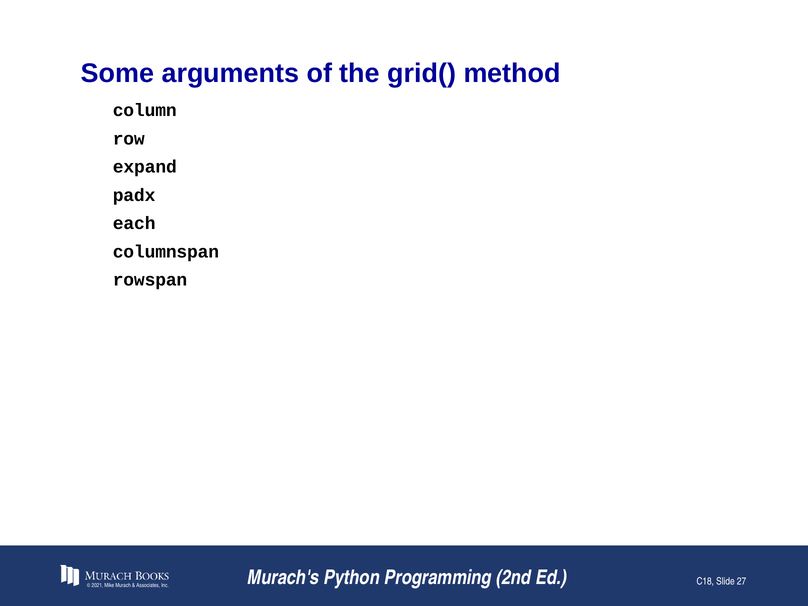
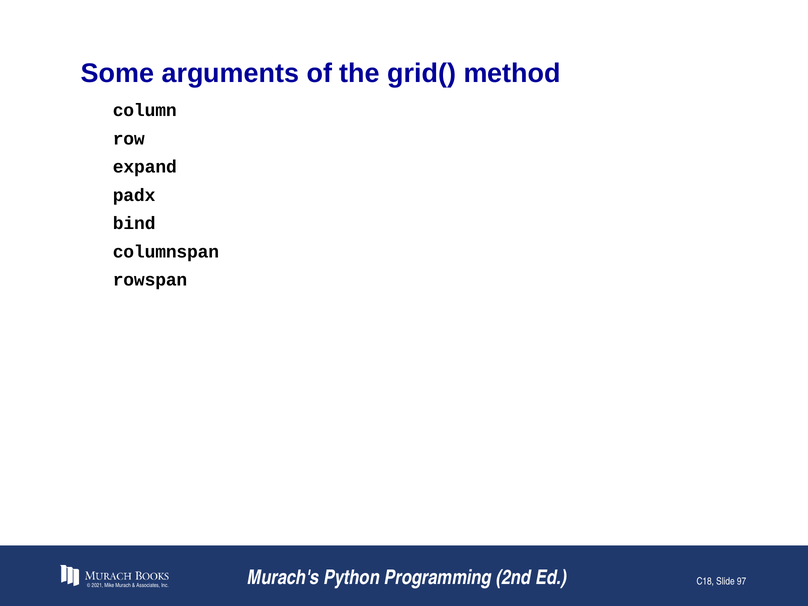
each: each -> bind (134, 223)
27: 27 -> 97 (742, 581)
